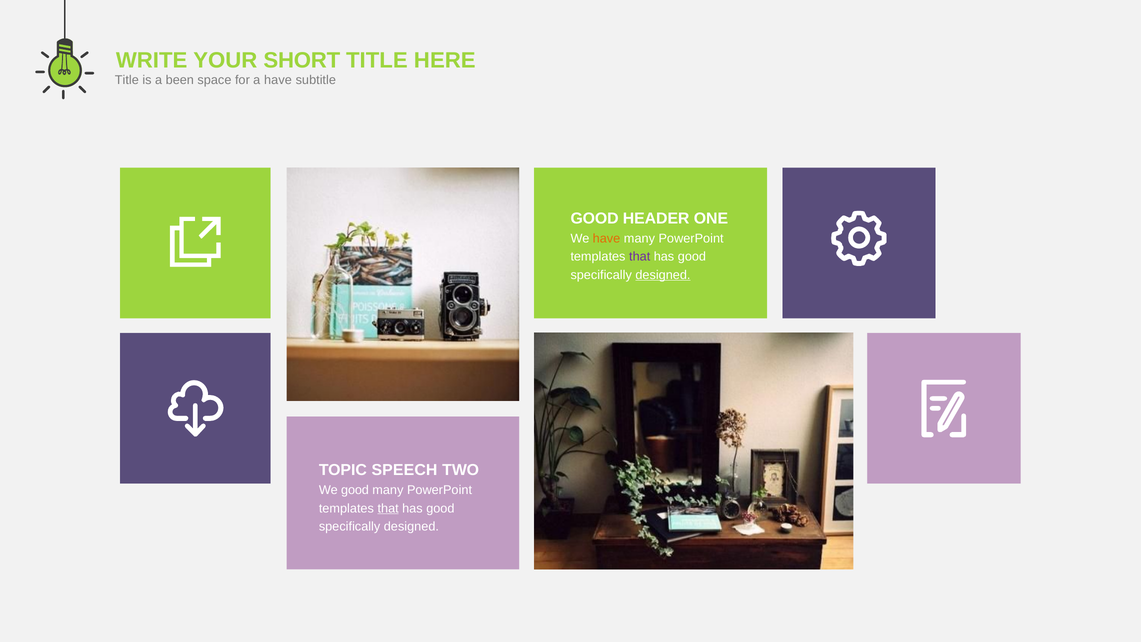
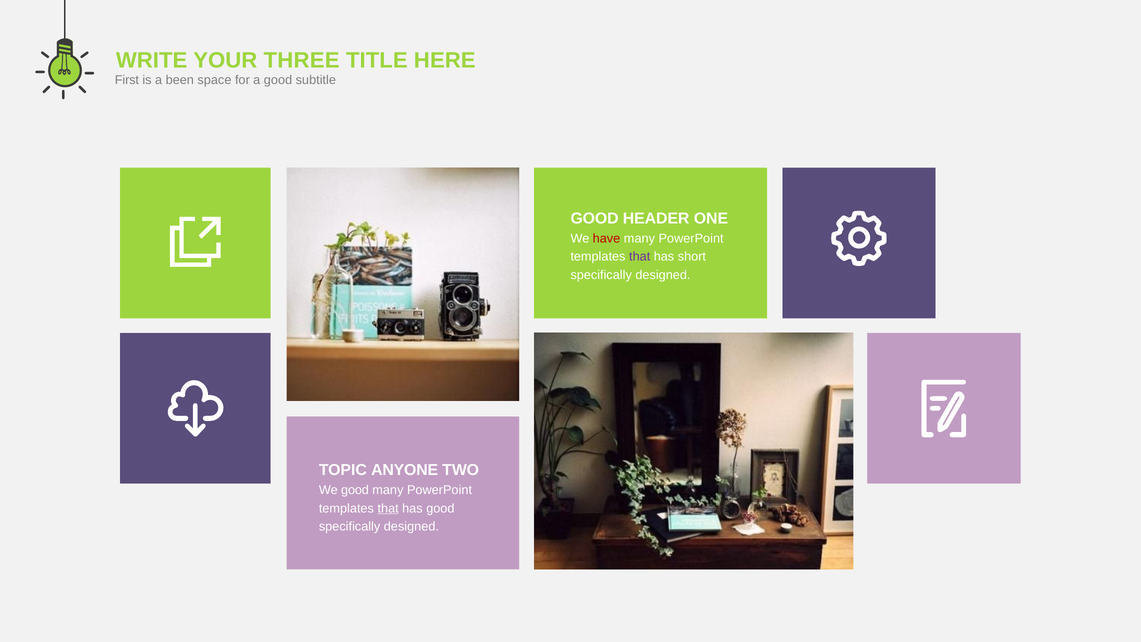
SHORT: SHORT -> THREE (302, 61)
Title: Title -> First (127, 80)
a have: have -> good (278, 80)
have colour: orange -> red (606, 238)
good: good -> short (692, 256)
designed underline: present -> none (663, 275)
SPEECH: SPEECH -> ANYONE (405, 470)
